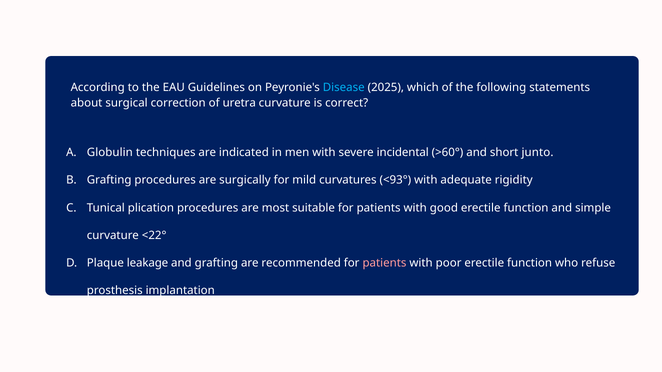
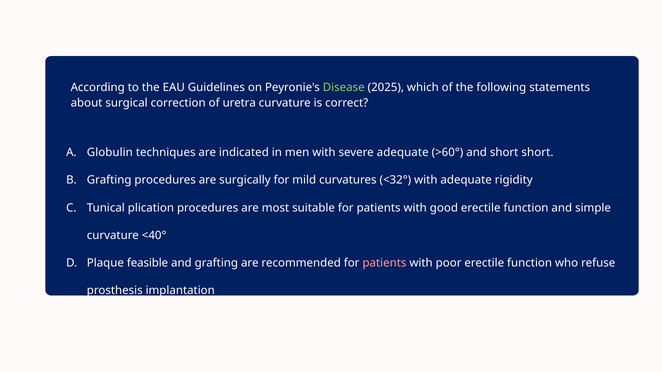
Disease colour: light blue -> light green (344, 88)
severe incidental: incidental -> adequate (403, 153)
short junto: junto -> short (537, 153)
<93°: <93° -> <32° (395, 180)
<22°: <22° -> <40° (154, 236)
leakage: leakage -> feasible (148, 263)
